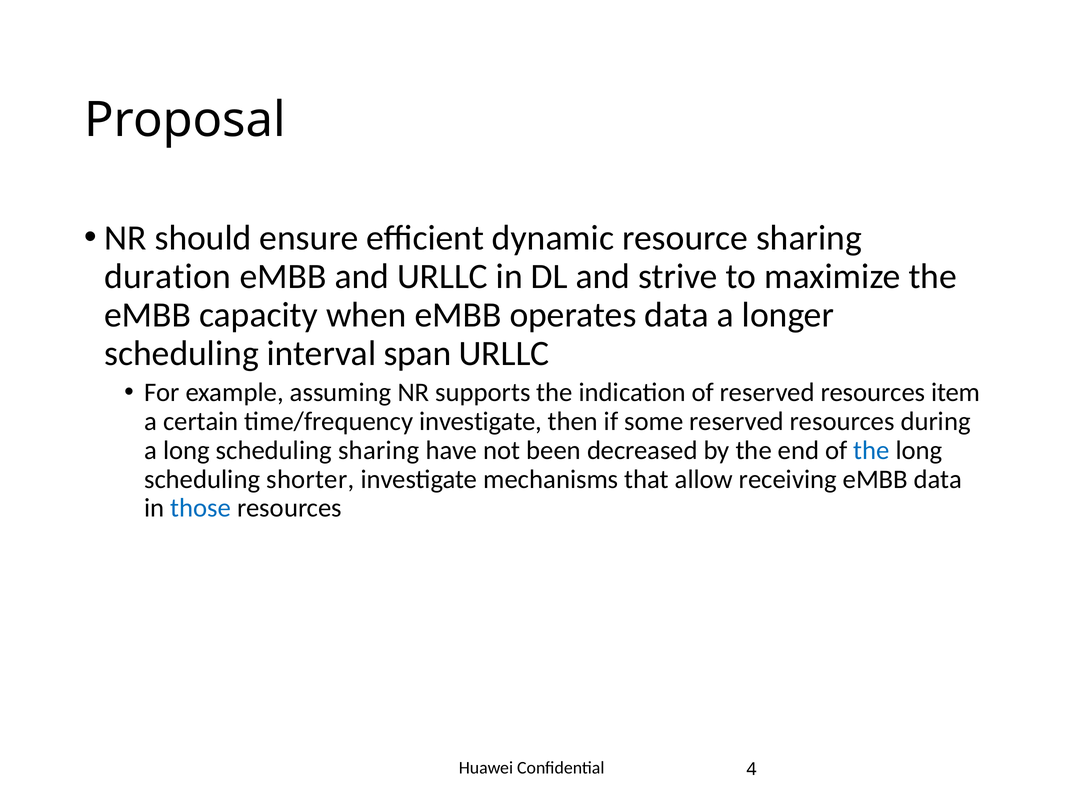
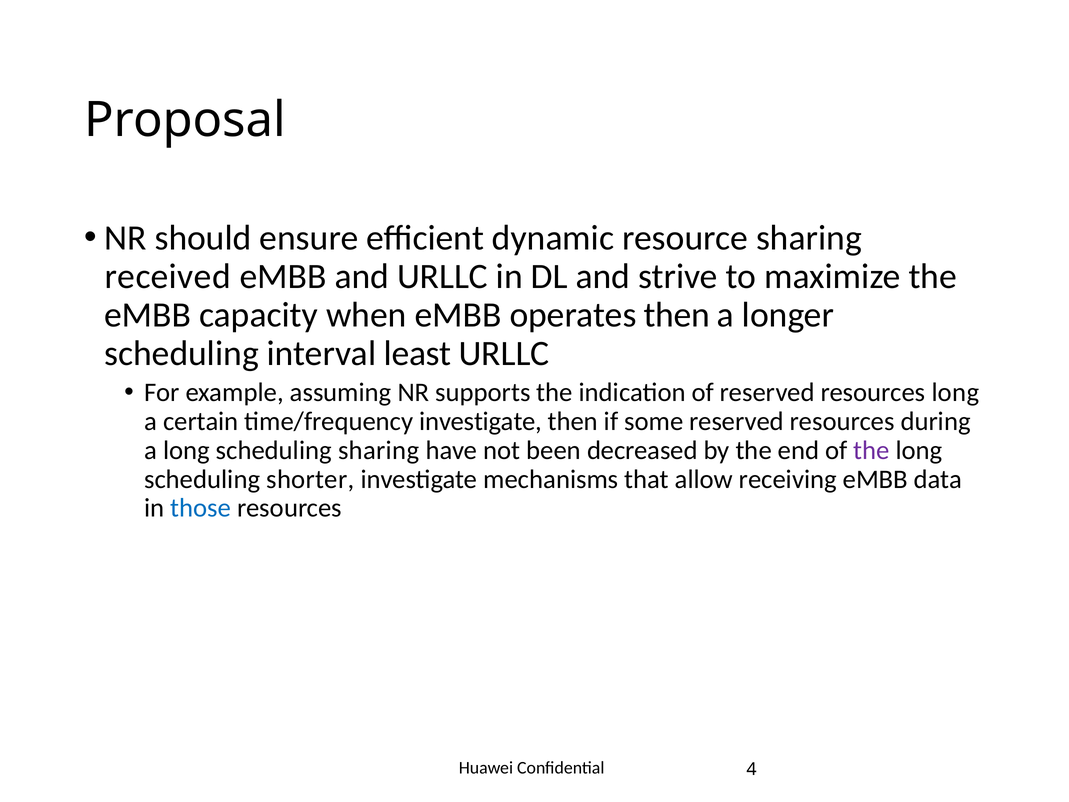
duration: duration -> received (168, 276)
operates data: data -> then (677, 315)
span: span -> least (418, 353)
resources item: item -> long (955, 392)
the colour: blue -> purple (871, 450)
